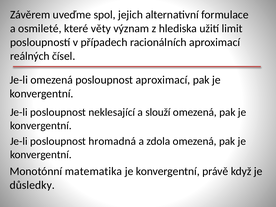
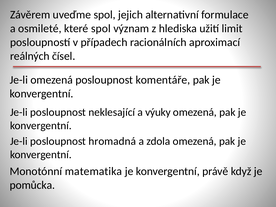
které věty: věty -> spol (101, 29)
posloupnost aproximací: aproximací -> komentáře (163, 80)
slouží: slouží -> výuky (158, 112)
důsledky: důsledky -> pomůcka (32, 185)
